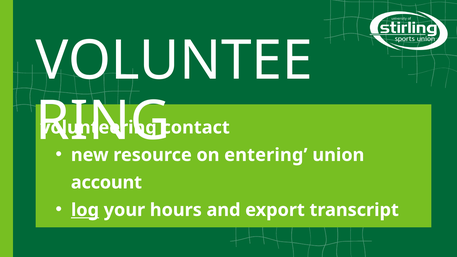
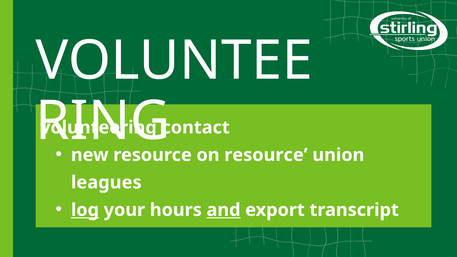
on entering: entering -> resource (266, 155)
account: account -> leagues (106, 183)
and underline: none -> present (224, 210)
